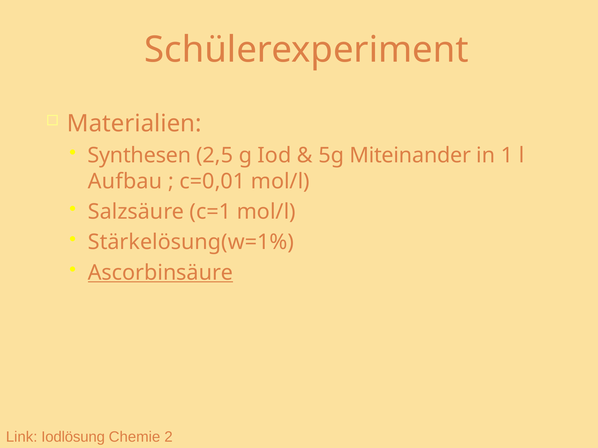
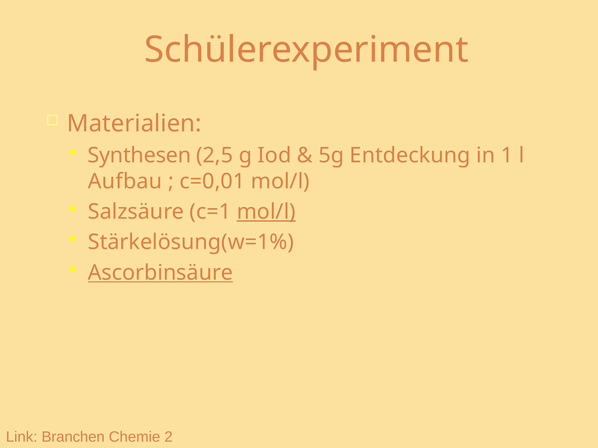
Miteinander: Miteinander -> Entdeckung (410, 156)
mol/l underline: none -> present (266, 212)
Iodlösung: Iodlösung -> Branchen (73, 437)
